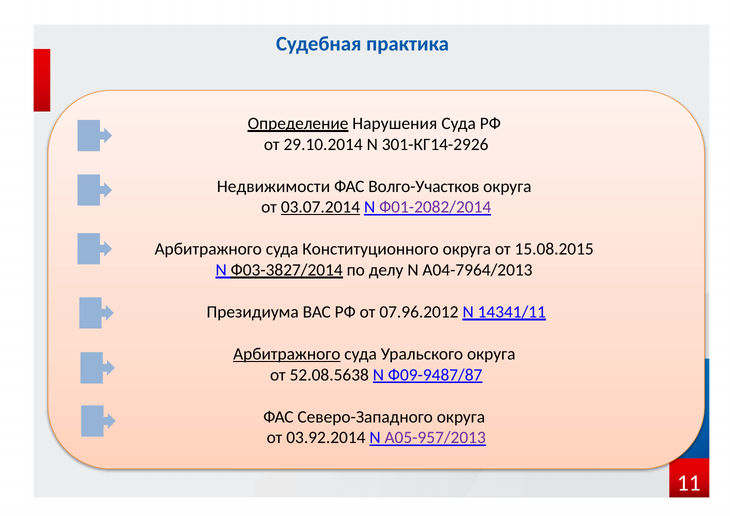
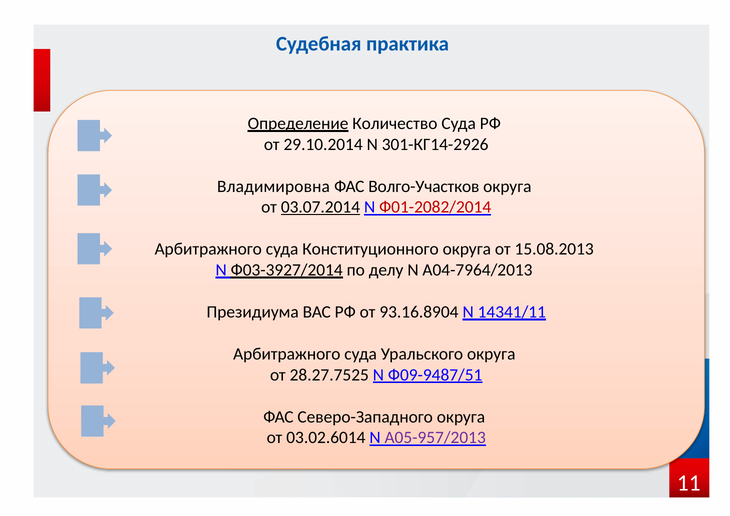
Нарушения: Нарушения -> Количество (395, 124)
Недвижимости: Недвижимости -> Владимировна (273, 186)
Ф01-2082/2014 colour: purple -> red (435, 207)
15.08.2015: 15.08.2015 -> 15.08.2013 (554, 249)
Ф03-3827/2014: Ф03-3827/2014 -> Ф03-3927/2014 (287, 270)
07.96.2012: 07.96.2012 -> 93.16.8904 (419, 312)
Арбитражного underline: present -> none (287, 354)
52.08.5638: 52.08.5638 -> 28.27.7525 (329, 375)
Ф09-9487/87: Ф09-9487/87 -> Ф09-9487/51 (435, 375)
03.92.2014: 03.92.2014 -> 03.02.6014 (326, 438)
